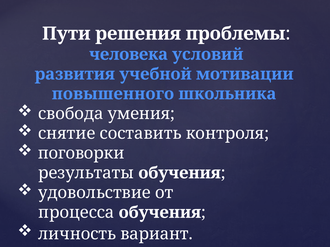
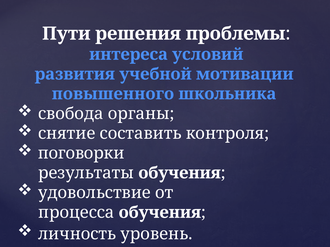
человека: человека -> интереса (129, 54)
умения: умения -> органы (141, 114)
вариант: вариант -> уровень (156, 234)
